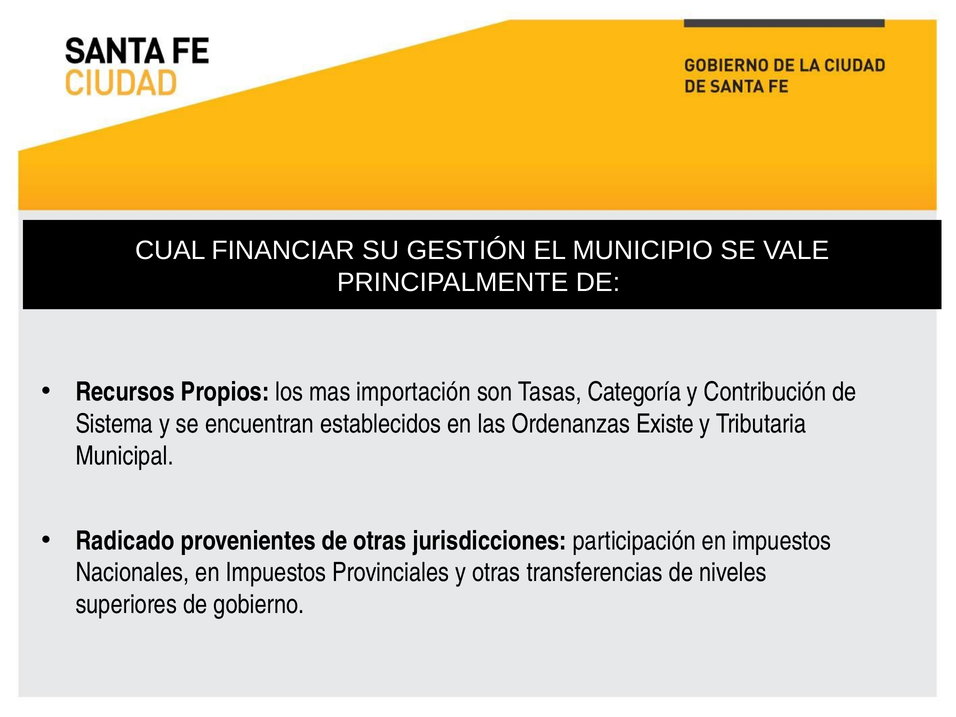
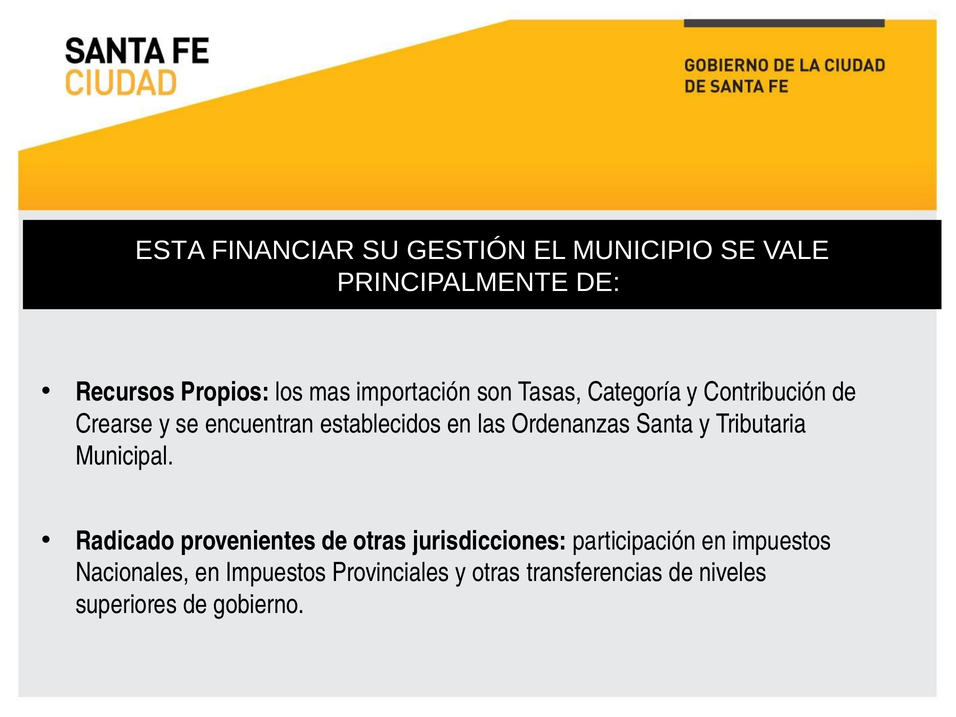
CUAL: CUAL -> ESTA (170, 251)
Sistema: Sistema -> Crearse (114, 424)
Existe: Existe -> Santa (665, 424)
